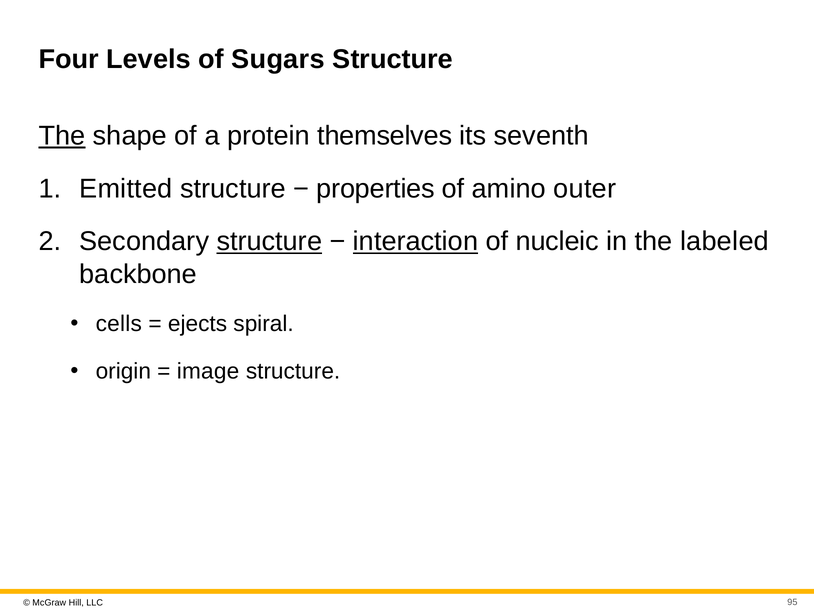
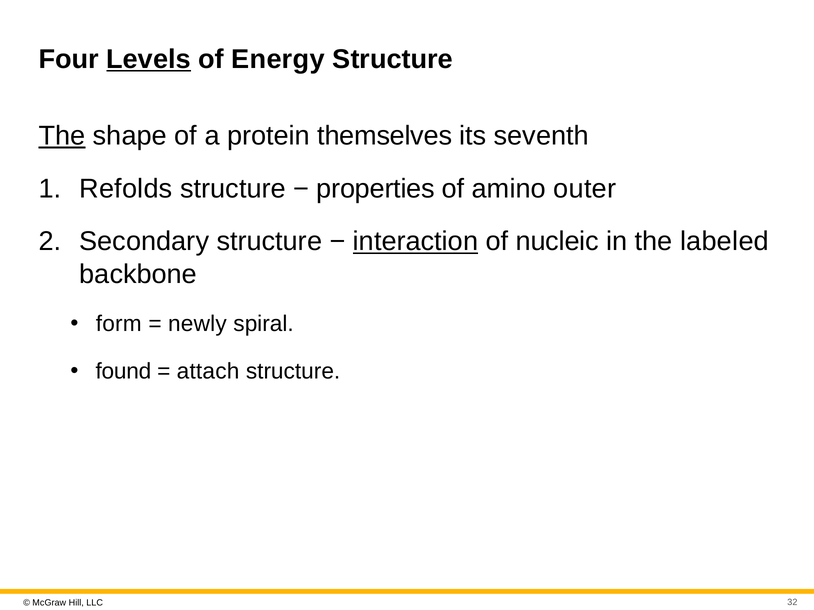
Levels underline: none -> present (149, 59)
Sugars: Sugars -> Energy (278, 59)
Emitted: Emitted -> Refolds (126, 189)
structure underline: present -> none (269, 242)
cells: cells -> form (119, 324)
ejects: ejects -> newly (197, 324)
origin: origin -> found (123, 372)
image: image -> attach (208, 372)
95: 95 -> 32 (792, 603)
